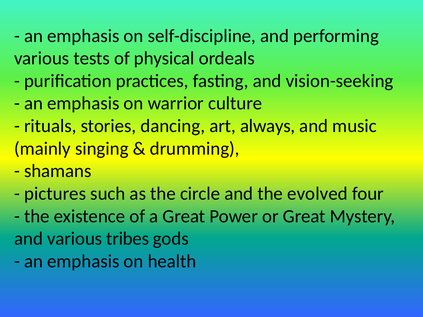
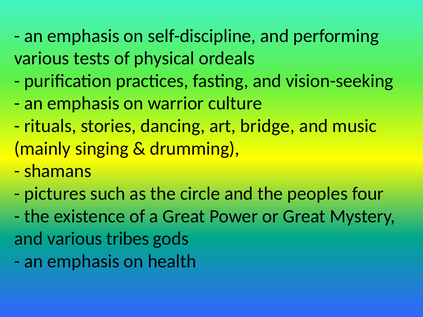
always: always -> bridge (268, 126)
evolved: evolved -> peoples (318, 194)
